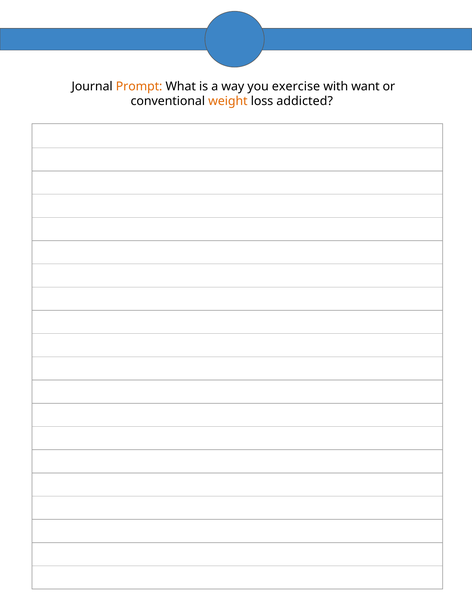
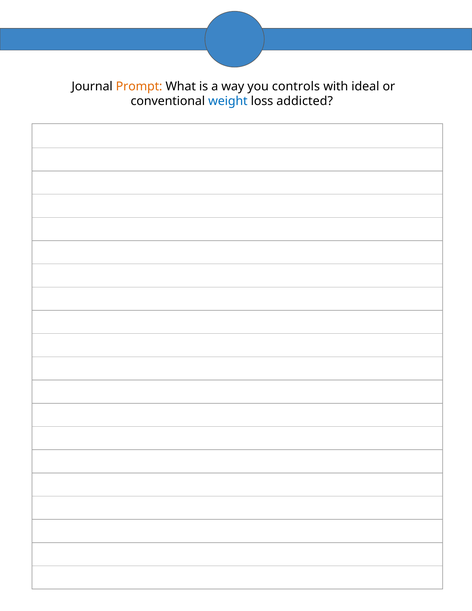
exercise: exercise -> controls (296, 86)
want: want -> ideal (365, 86)
weight colour: orange -> blue (228, 101)
